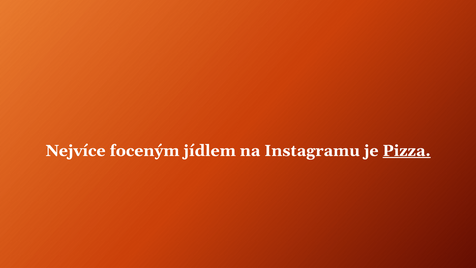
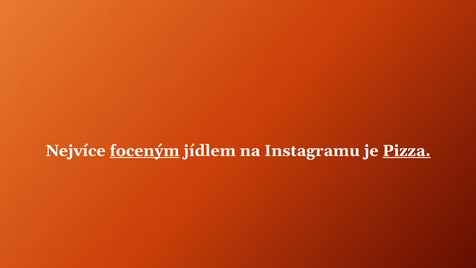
foceným underline: none -> present (144, 151)
